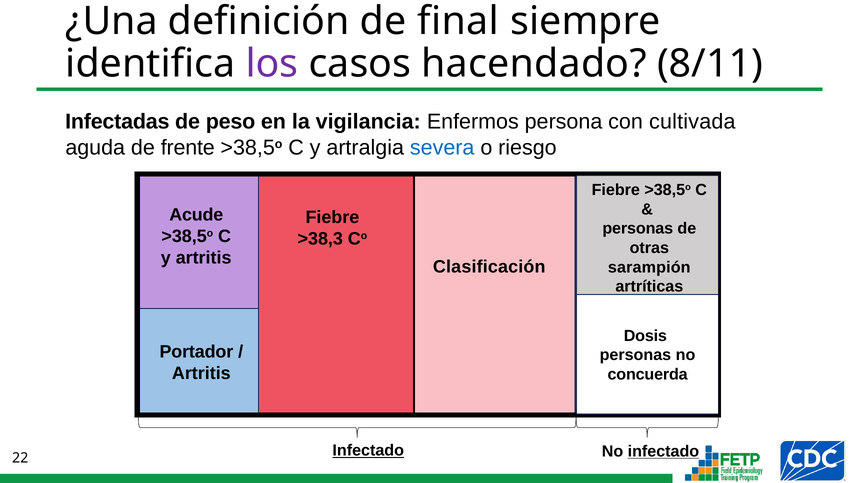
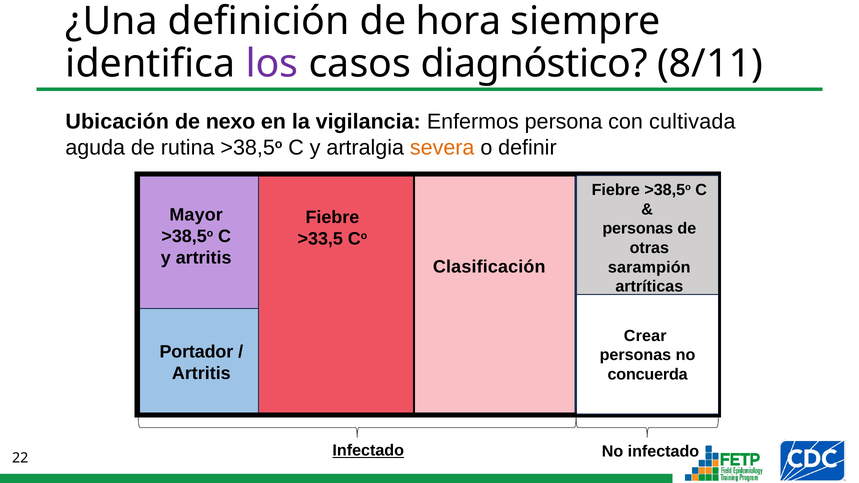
final: final -> hora (459, 21)
hacendado: hacendado -> diagnóstico (534, 64)
Infectadas: Infectadas -> Ubicación (117, 122)
peso: peso -> nexo (231, 122)
frente: frente -> rutina (188, 148)
severa colour: blue -> orange (442, 148)
riesgo: riesgo -> definir (527, 148)
Acude: Acude -> Mayor (196, 215)
>38,3: >38,3 -> >33,5 (320, 239)
Dosis: Dosis -> Crear (645, 336)
infectado underline: present -> none (663, 451)
